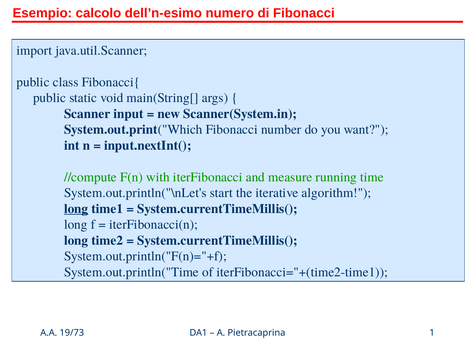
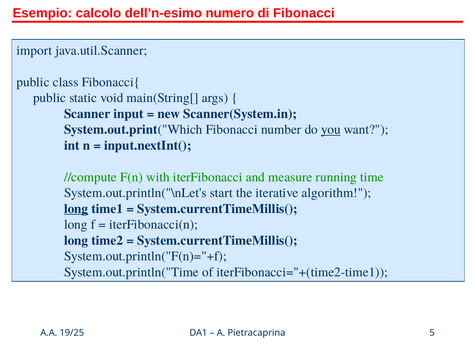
you underline: none -> present (331, 130)
19/73: 19/73 -> 19/25 (72, 333)
1: 1 -> 5 (432, 333)
